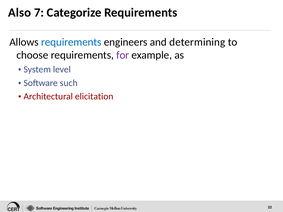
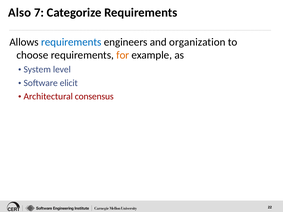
determining: determining -> organization (197, 42)
for colour: purple -> orange (123, 55)
such: such -> elicit (69, 83)
elicitation: elicitation -> consensus (94, 97)
